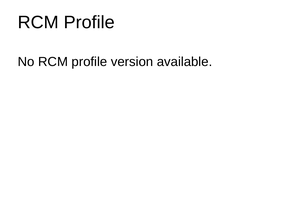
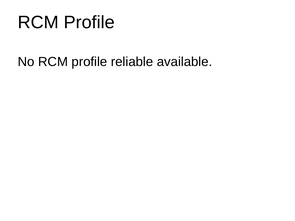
version: version -> reliable (132, 62)
